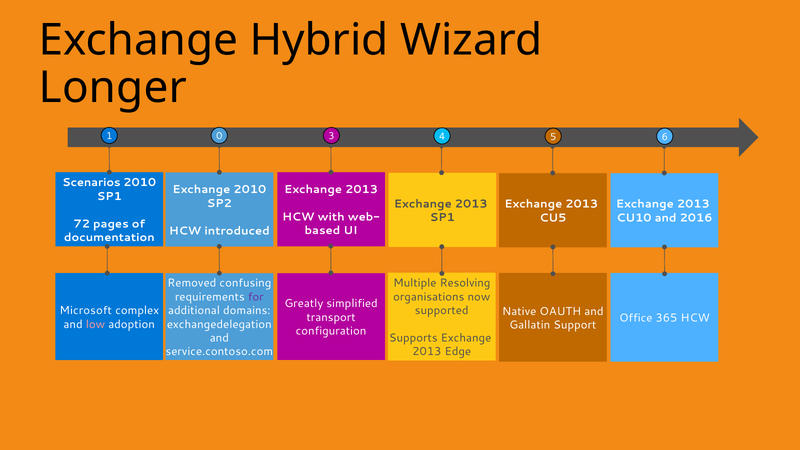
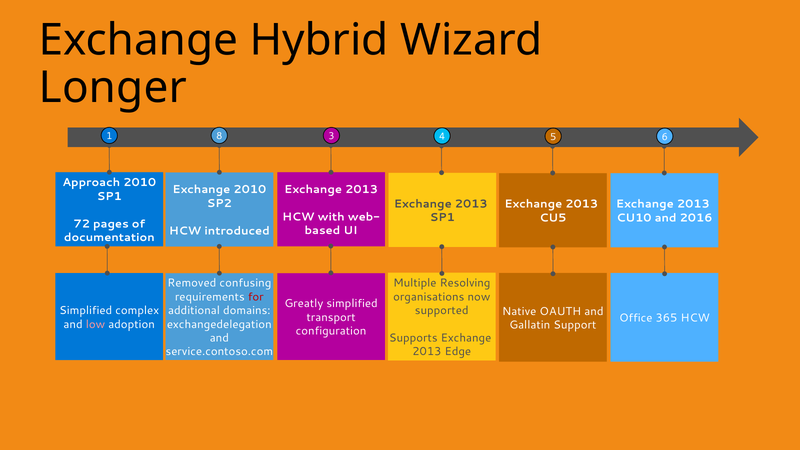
0: 0 -> 8 (219, 136)
Scenarios: Scenarios -> Approach (91, 183)
for colour: purple -> red (256, 297)
Microsoft: Microsoft -> Simplified (86, 310)
